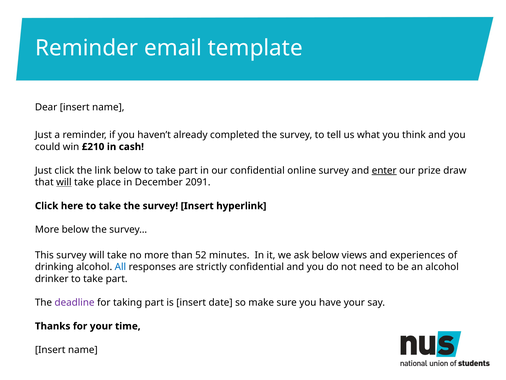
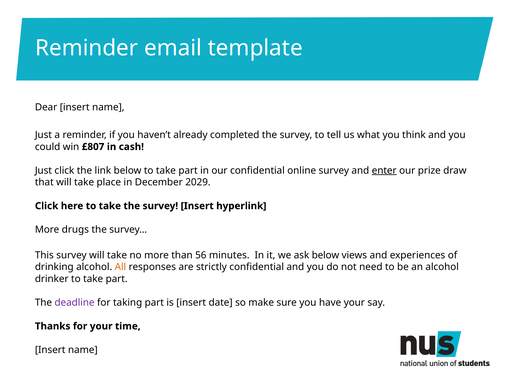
£210: £210 -> £807 (93, 147)
will underline: present -> none (64, 182)
2091: 2091 -> 2029 (198, 182)
More below: below -> drugs (75, 229)
52: 52 -> 56 (201, 255)
All colour: blue -> orange (120, 267)
